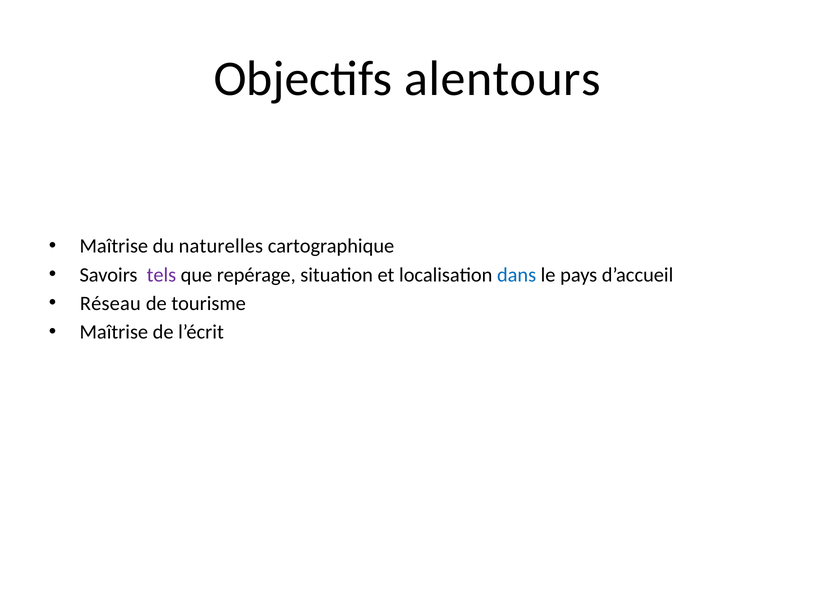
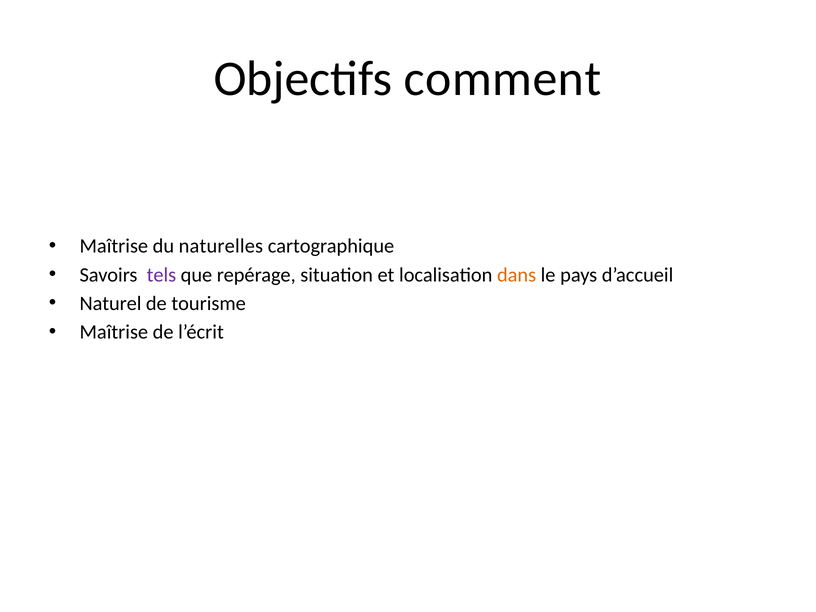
alentours: alentours -> comment (503, 79)
dans colour: blue -> orange (517, 275)
Réseau: Réseau -> Naturel (111, 303)
